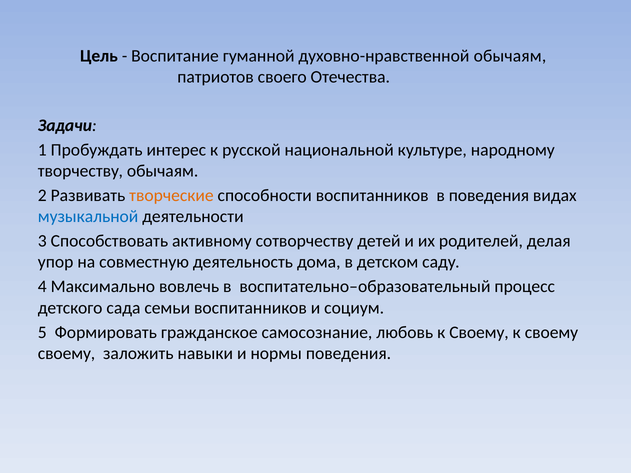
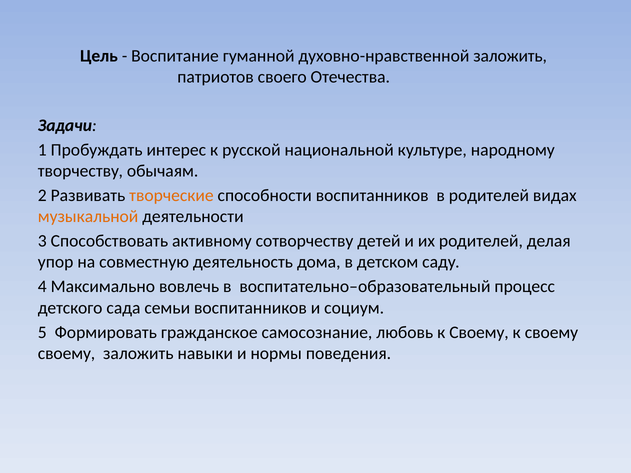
духовно-нравственной обычаям: обычаям -> заложить (510, 56)
в поведения: поведения -> родителей (489, 196)
музыкальной colour: blue -> orange (88, 217)
